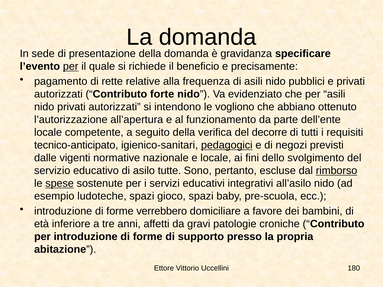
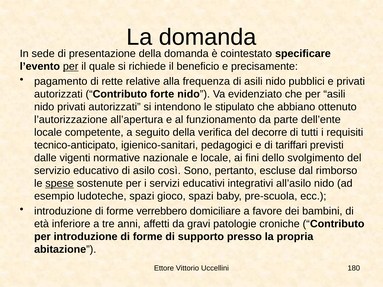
gravidanza: gravidanza -> cointestato (246, 54)
vogliono: vogliono -> stipulato (235, 107)
pedagogici underline: present -> none (227, 145)
negozi: negozi -> tariffari (291, 145)
tutte: tutte -> così (169, 171)
rimborso underline: present -> none (337, 171)
